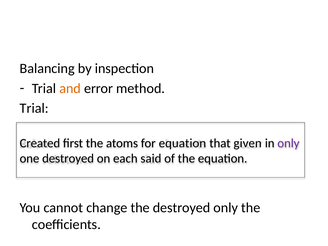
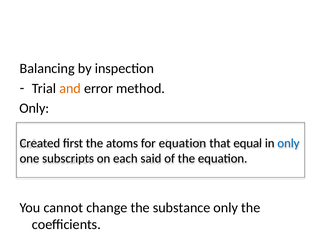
Trial: Trial -> Only (34, 108)
given: given -> equal (248, 143)
only colour: purple -> blue (288, 143)
one destroyed: destroyed -> subscripts (68, 158)
the destroyed: destroyed -> substance (182, 208)
